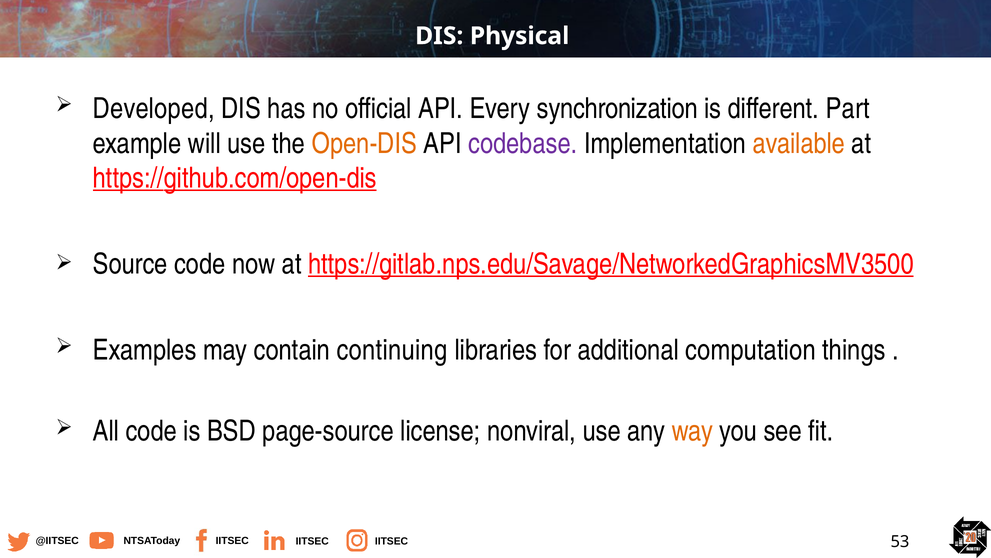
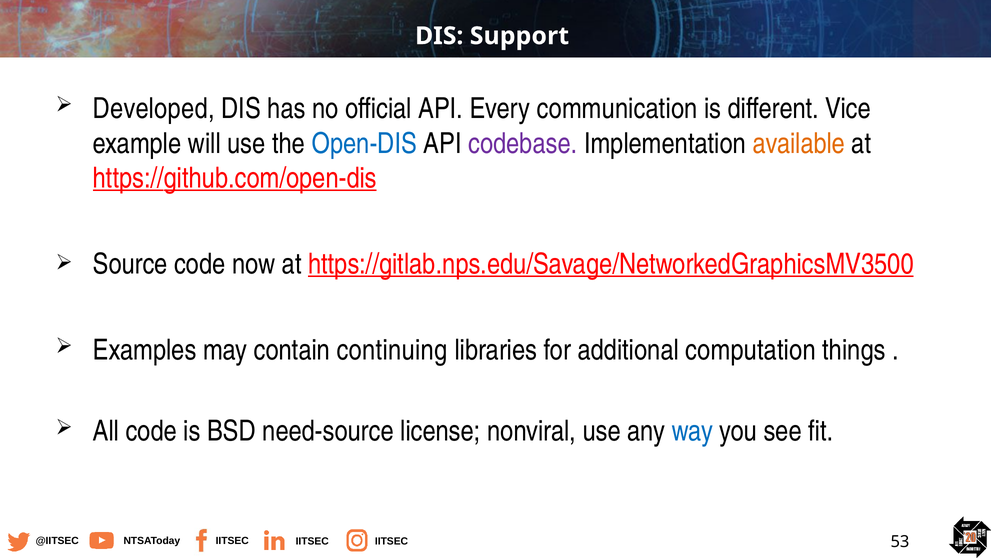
Physical: Physical -> Support (519, 36)
synchronization: synchronization -> communication (617, 109)
Part: Part -> Vice (848, 109)
Open-DIS colour: orange -> blue (364, 143)
page-source: page-source -> need-source (328, 431)
way colour: orange -> blue (692, 431)
